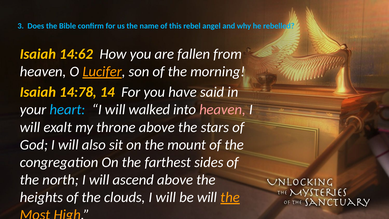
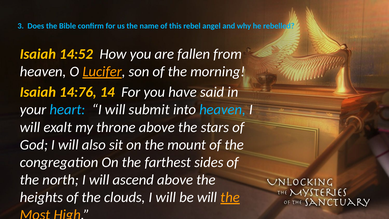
14:62: 14:62 -> 14:52 (76, 54)
14:78: 14:78 -> 14:76 (78, 92)
walked: walked -> submit (149, 110)
heaven colour: pink -> light blue (223, 110)
